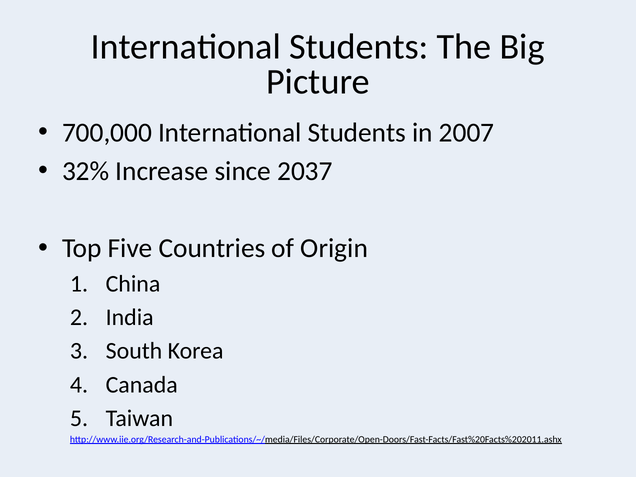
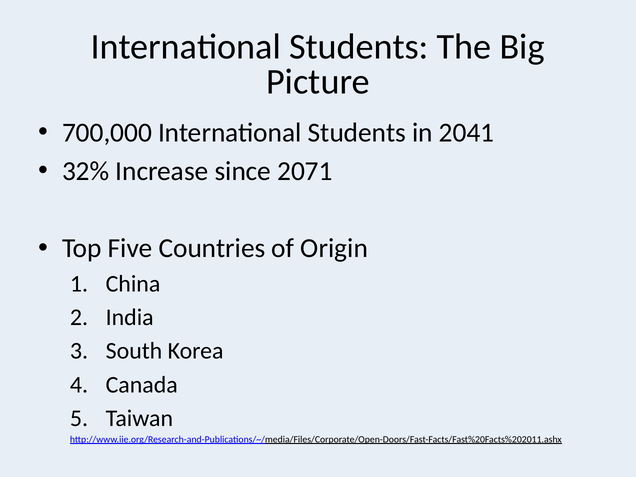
2007: 2007 -> 2041 (467, 133)
2037: 2037 -> 2071 (305, 171)
